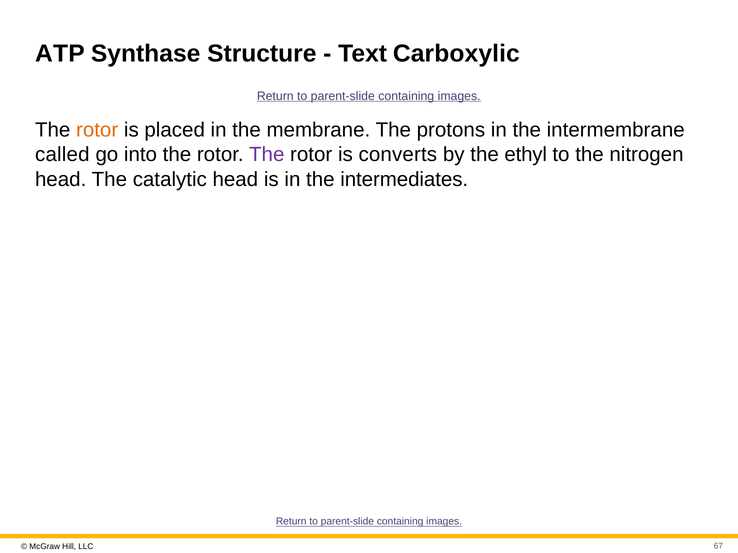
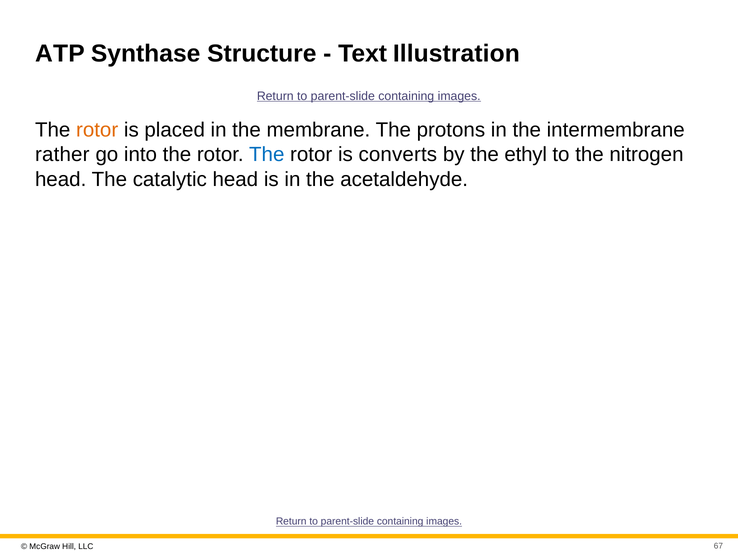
Carboxylic: Carboxylic -> Illustration (456, 54)
called: called -> rather (62, 155)
The colour: purple -> blue (267, 155)
intermediates: intermediates -> acetaldehyde (404, 179)
